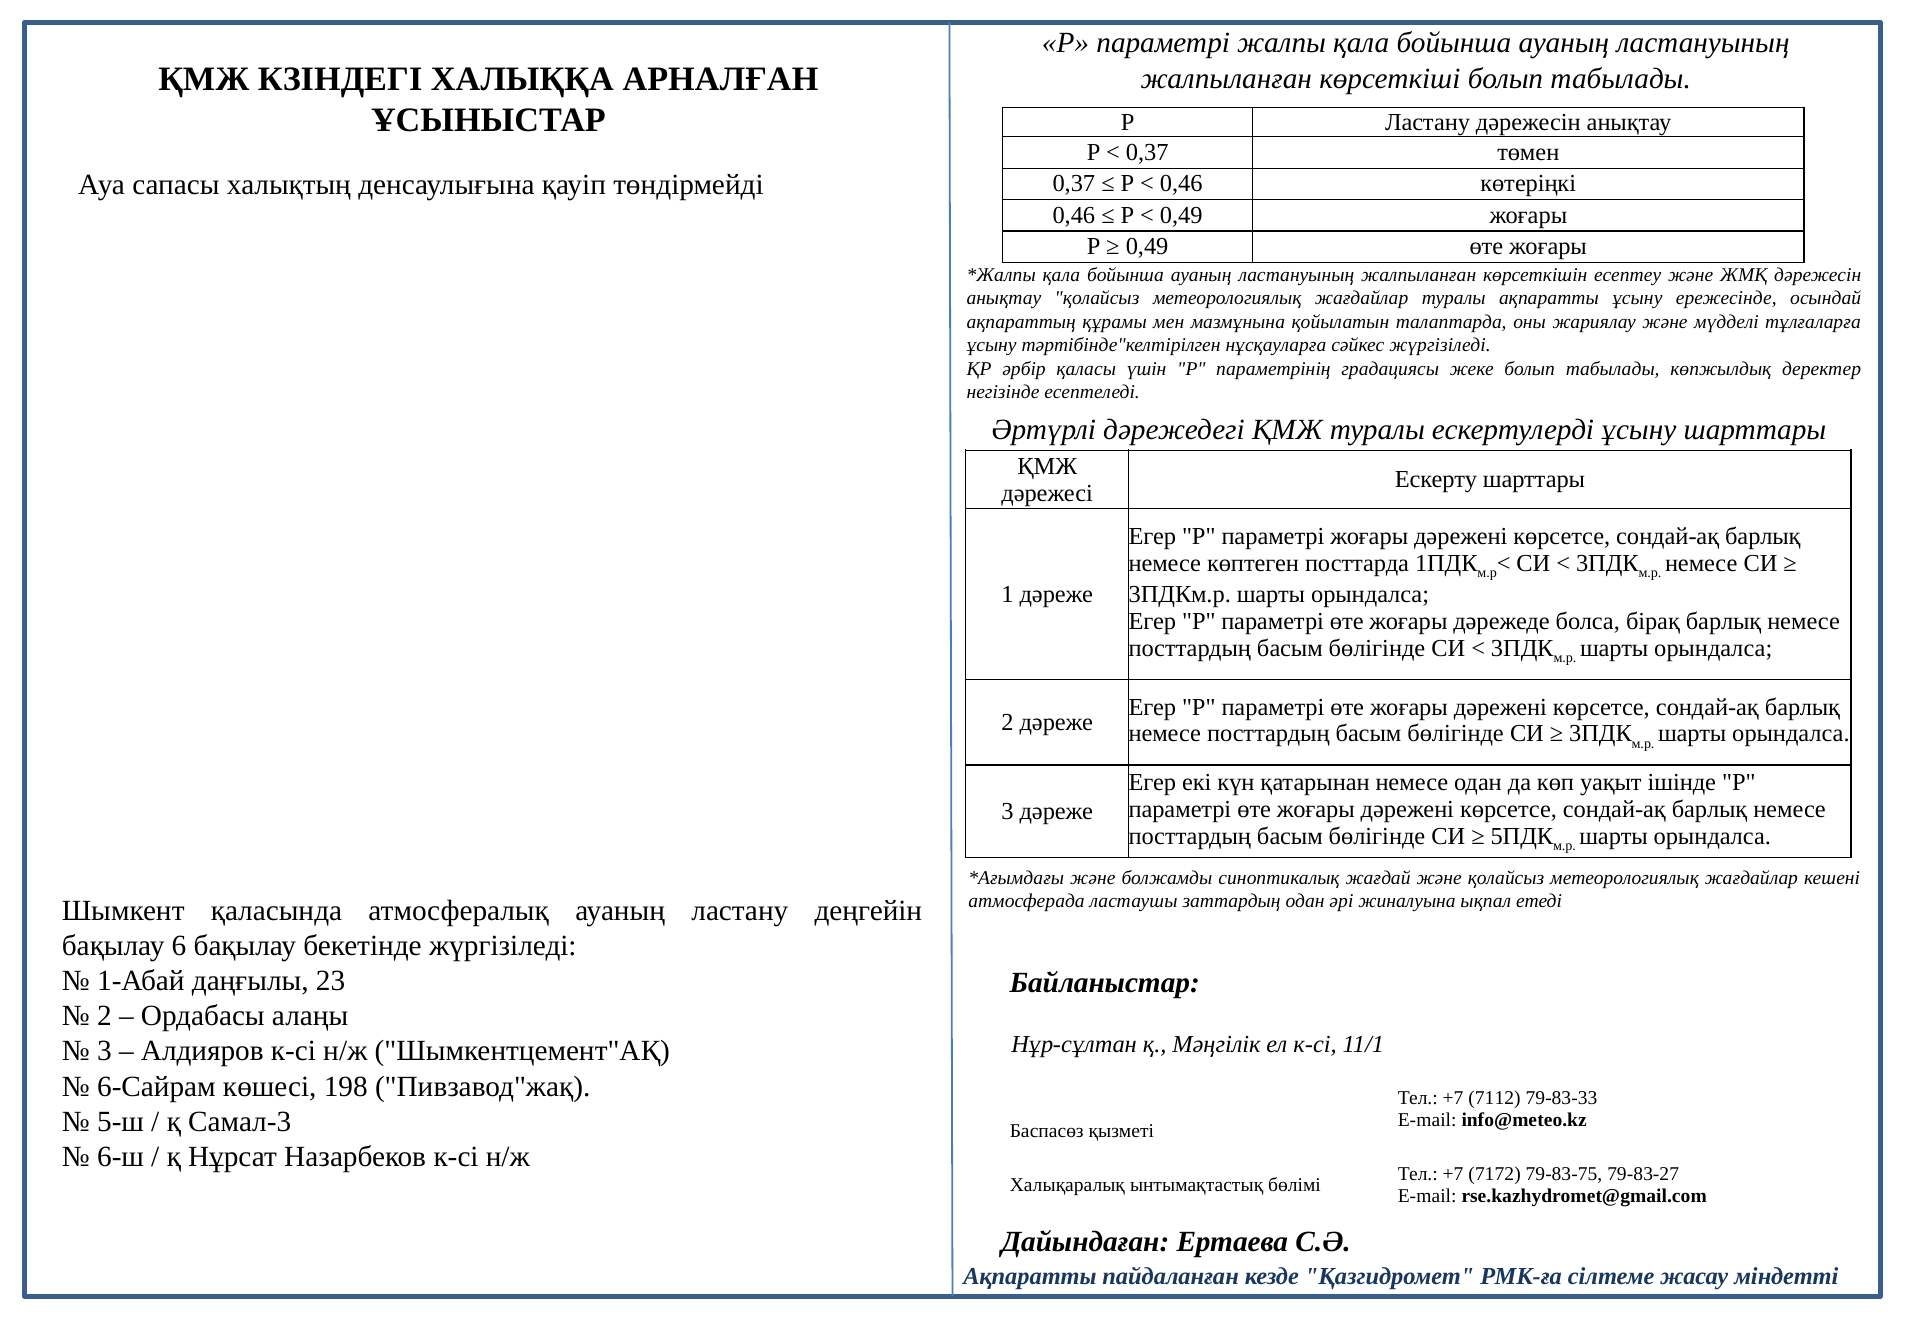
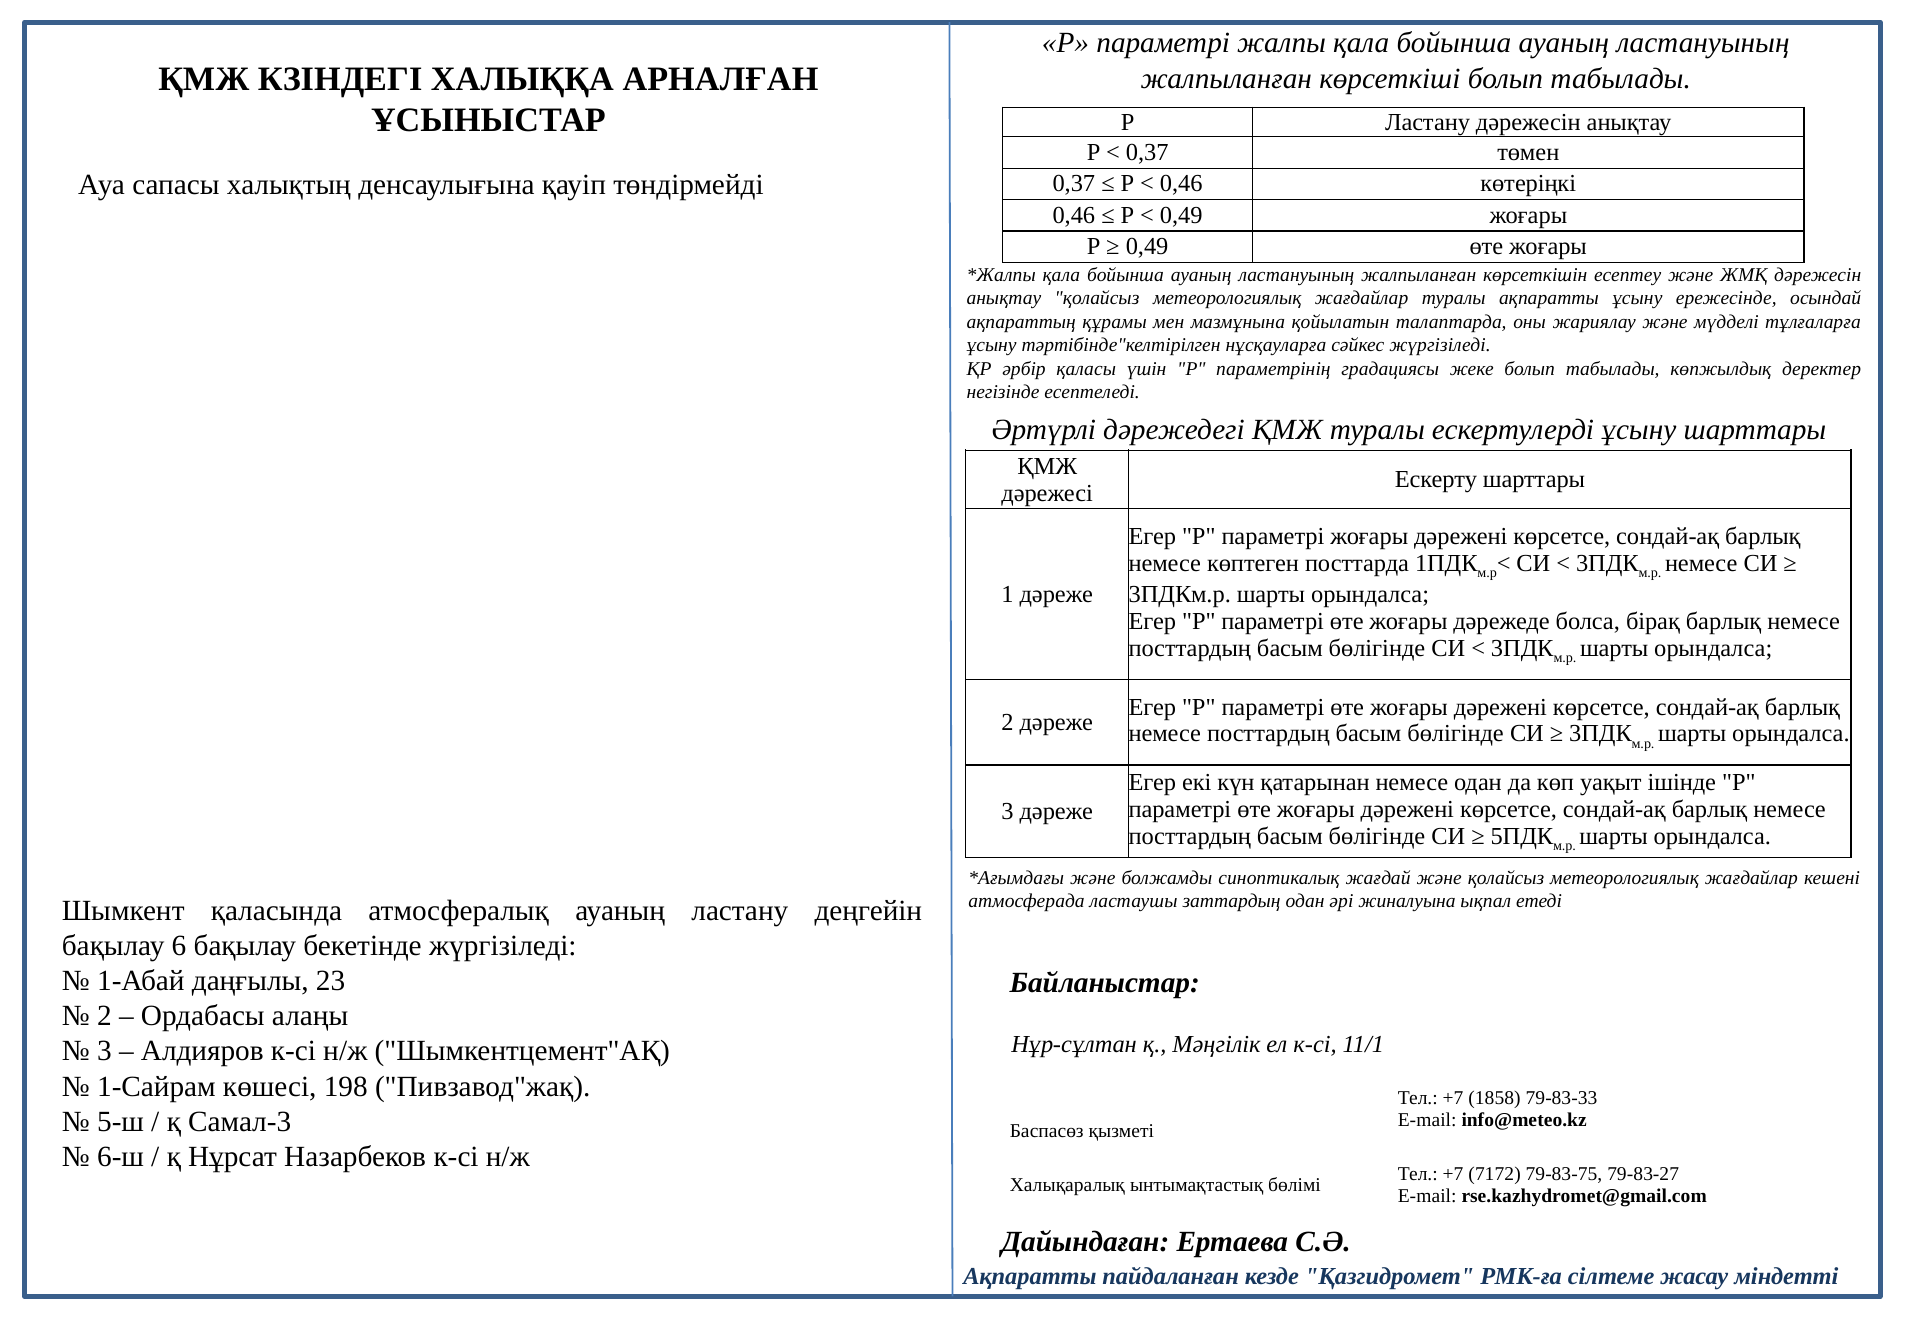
6-Сайрам: 6-Сайрам -> 1-Сайрам (156, 1086)
7112: 7112 -> 1858 (1495, 1098)
